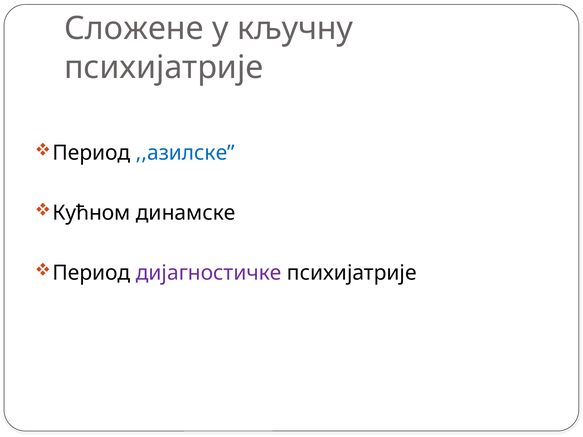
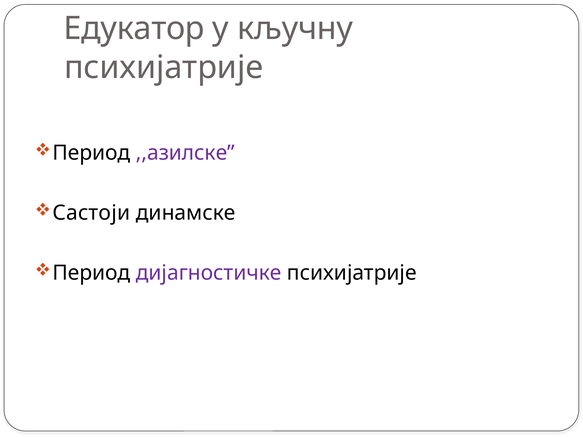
Сложене: Сложене -> Едукатор (134, 29)
,,азилске colour: blue -> purple (185, 153)
Кућном: Кућном -> Састоји (91, 213)
